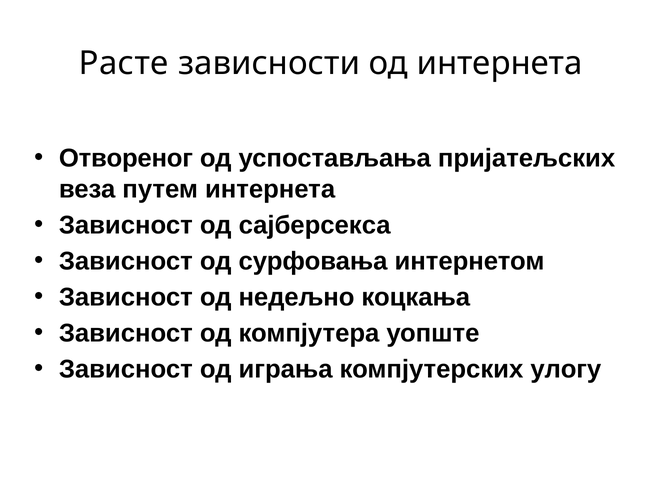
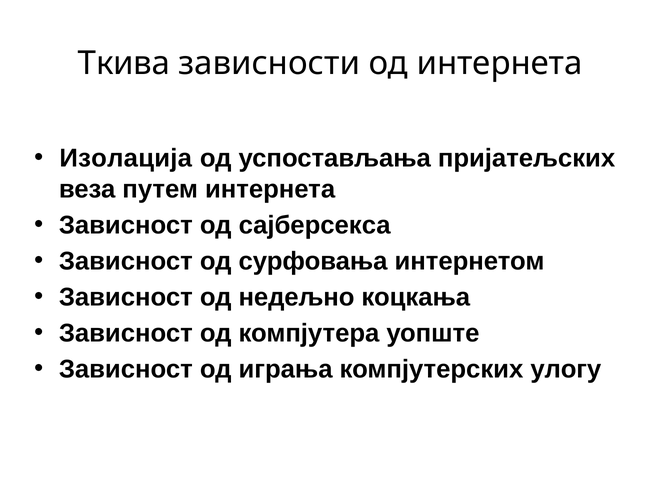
Расте: Расте -> Ткива (124, 63)
Отвореног: Отвореног -> Изолација (126, 158)
